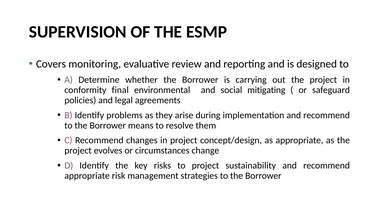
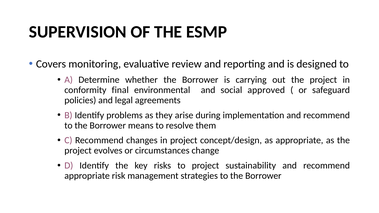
mitigating: mitigating -> approved (266, 90)
